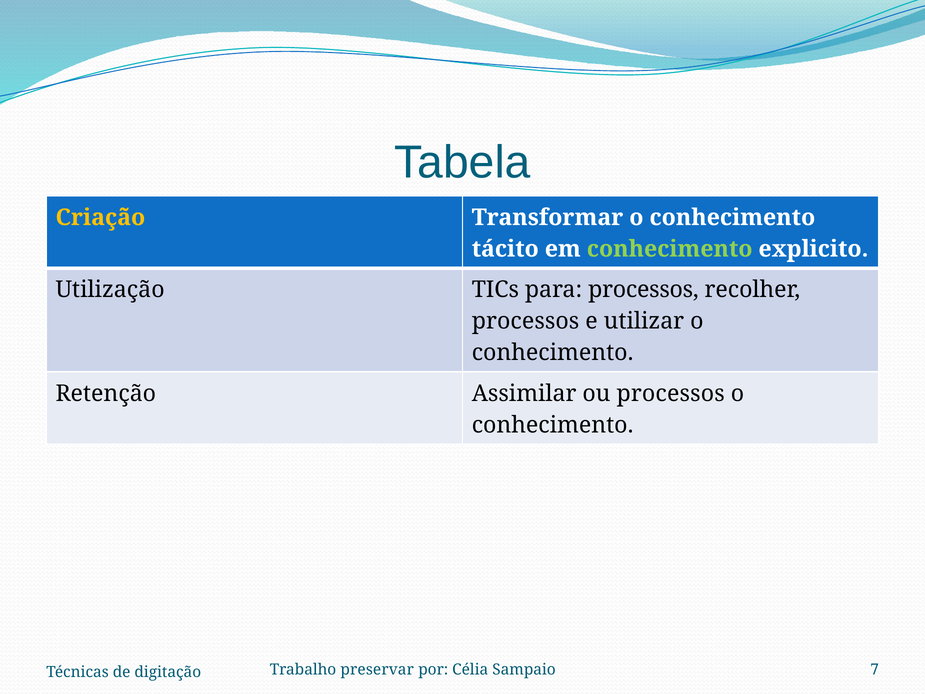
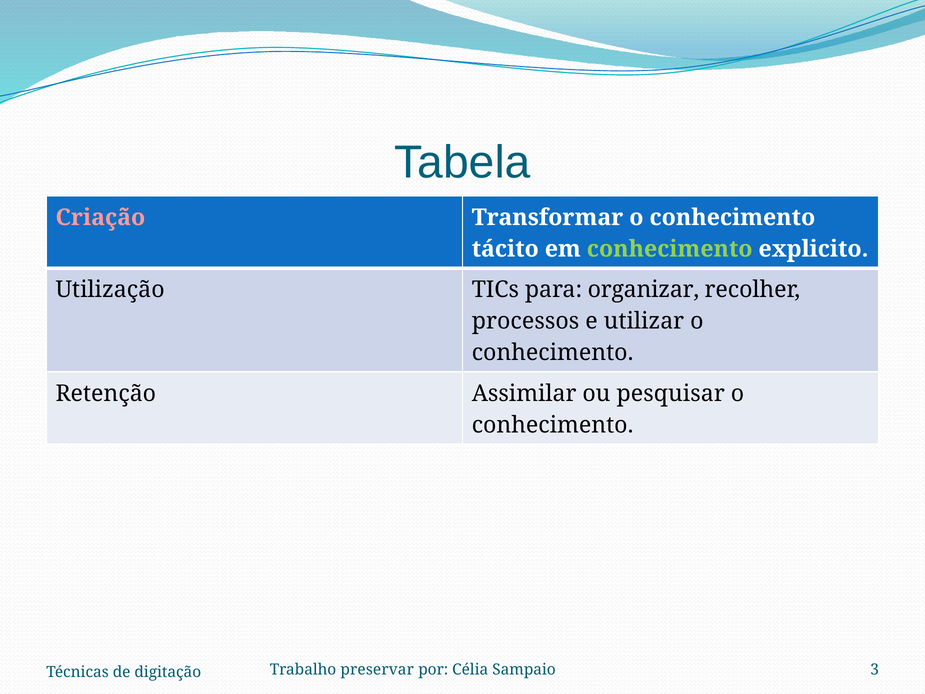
Criação colour: yellow -> pink (100, 217)
para processos: processos -> organizar (643, 290)
ou processos: processos -> pesquisar (671, 393)
7: 7 -> 3 (875, 669)
